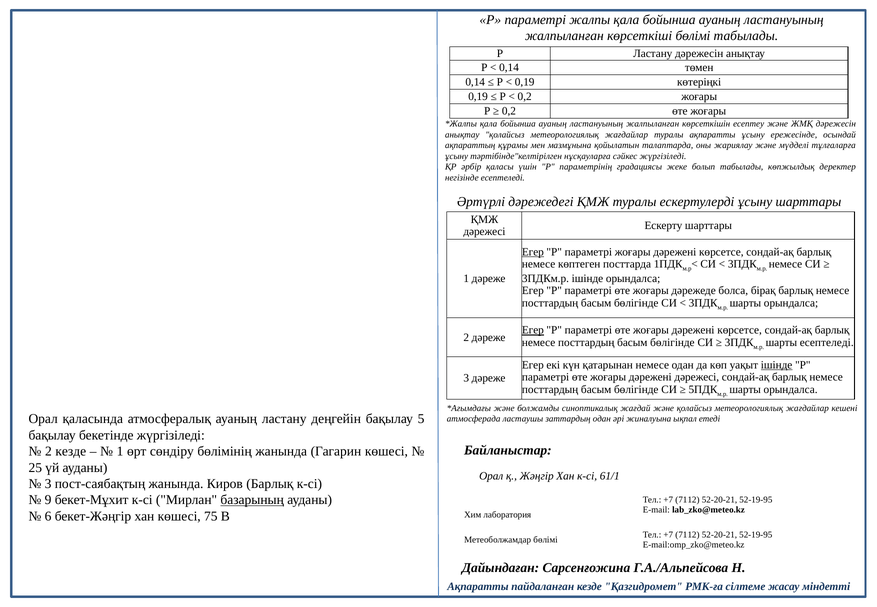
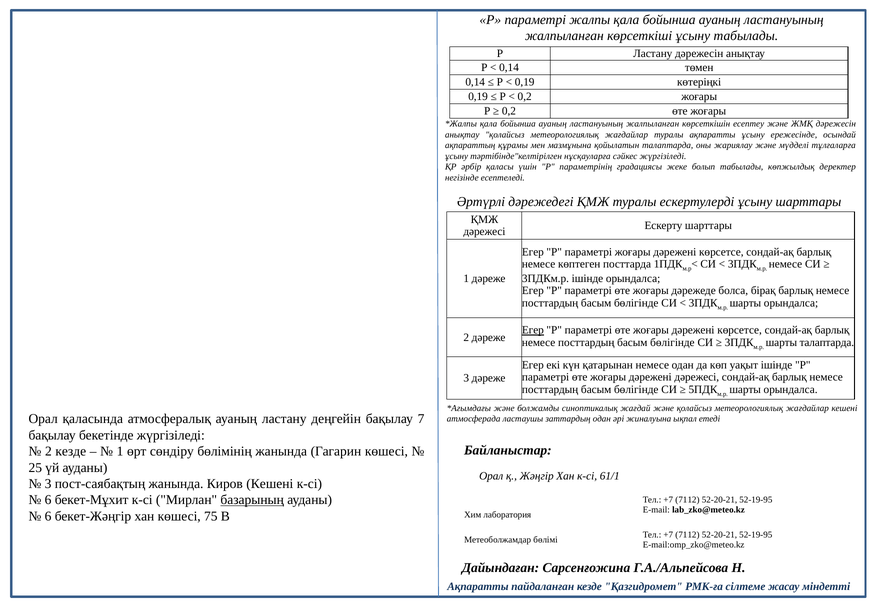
көрсеткіші бөлімі: бөлімі -> ұсыну (693, 36)
Егер underline: present -> none (533, 252)
шарты есептеледі: есептеледі -> талаптарда (827, 343)
ішінде underline: present -> none (777, 365)
5: 5 -> 7 (421, 419)
Киров Барлық: Барлық -> Кешені (270, 484)
9: 9 -> 6 (48, 500)
